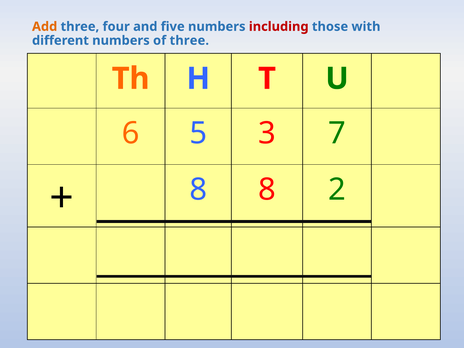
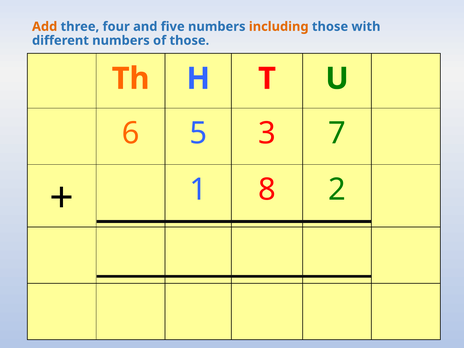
including colour: red -> orange (279, 27)
of three: three -> those (189, 40)
8: 8 -> 1 (198, 190)
